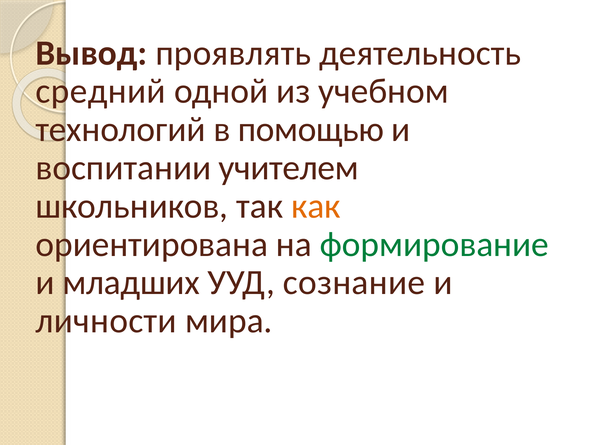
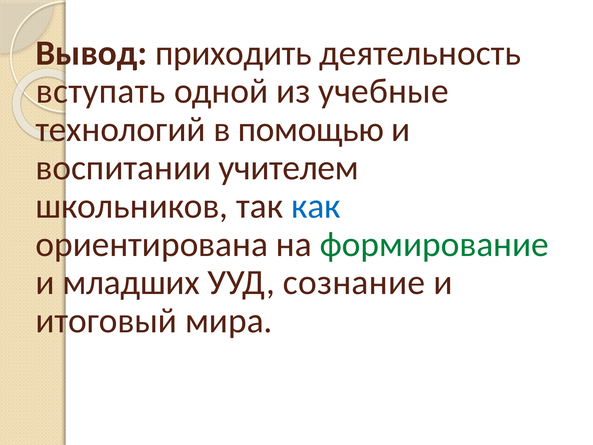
проявлять: проявлять -> приходить (234, 53)
средний: средний -> вступать (101, 91)
учебном: учебном -> учебные (383, 91)
как colour: orange -> blue (316, 206)
личности: личности -> итоговый (106, 321)
